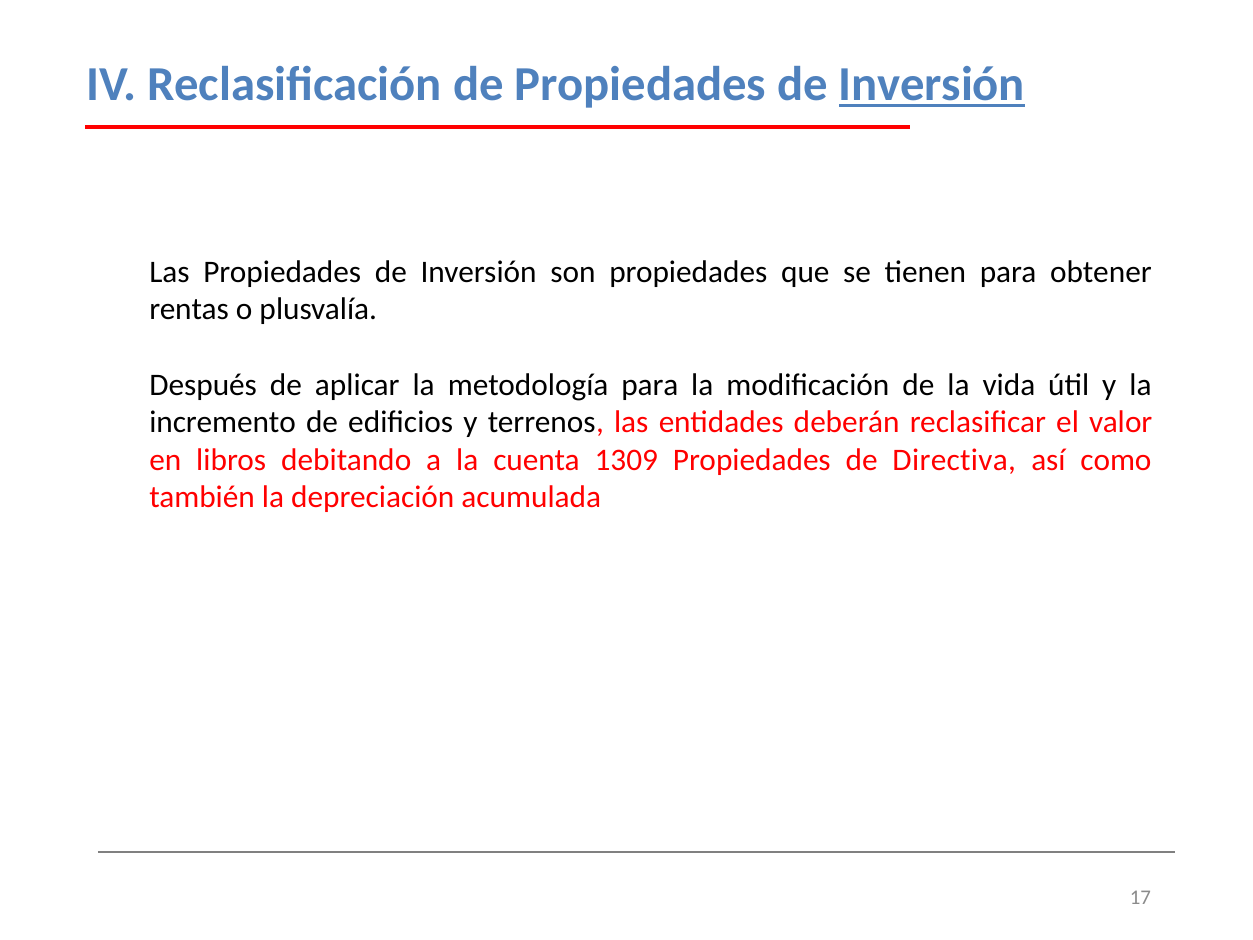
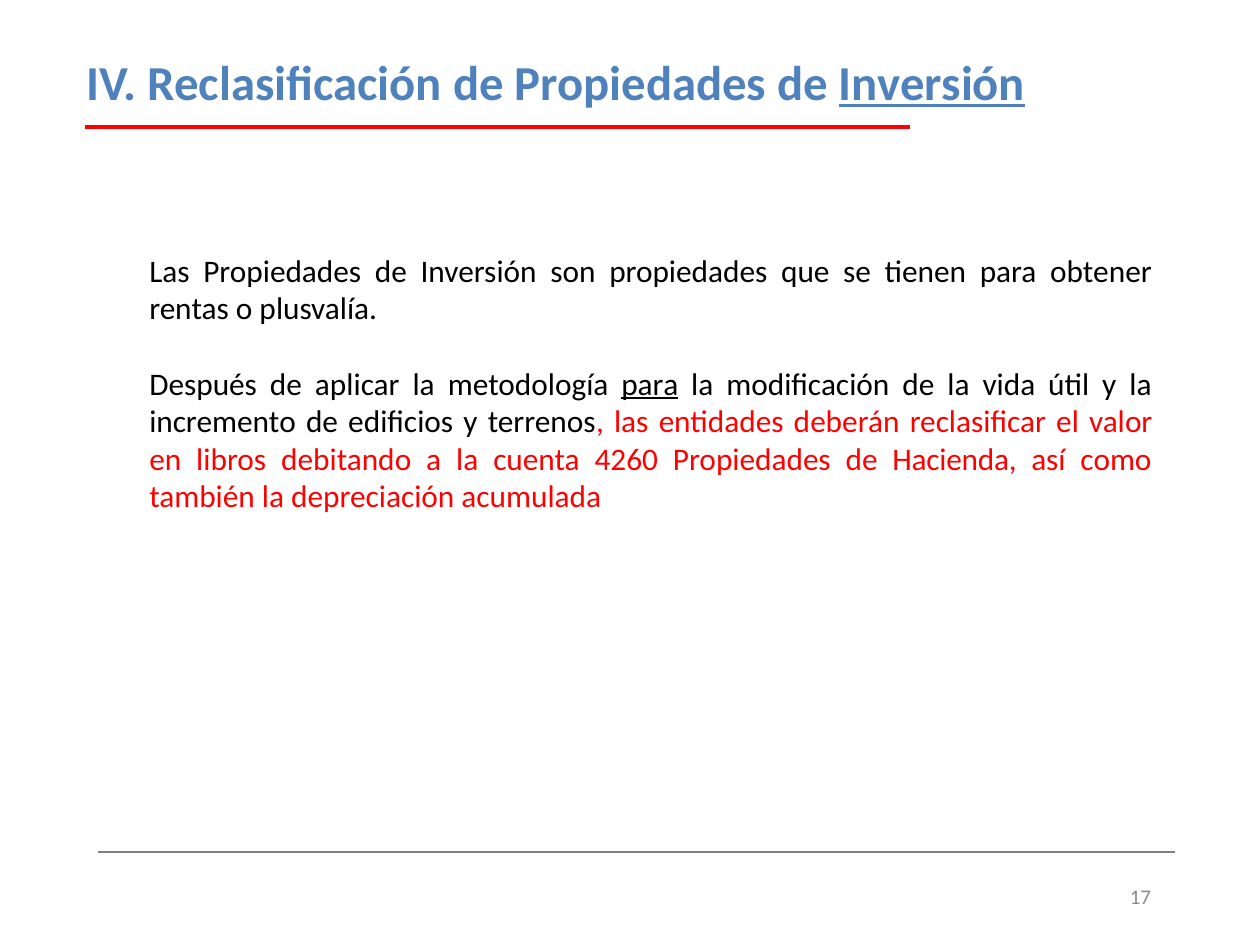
para underline: none -> present (650, 385)
1309: 1309 -> 4260 (626, 460)
Directiva: Directiva -> Hacienda (955, 460)
